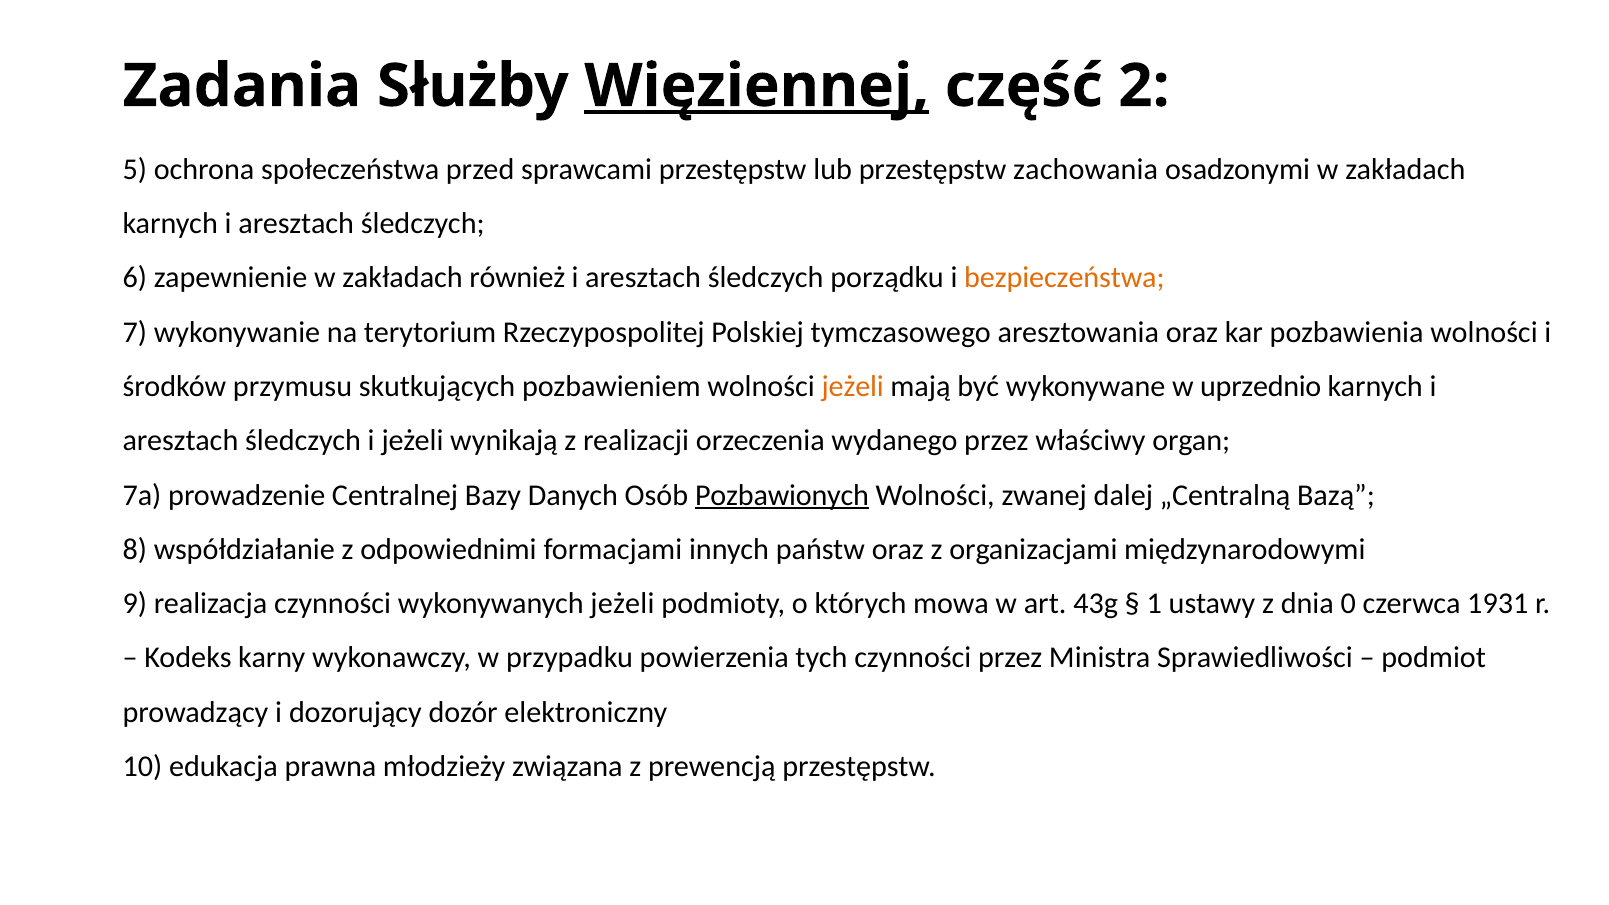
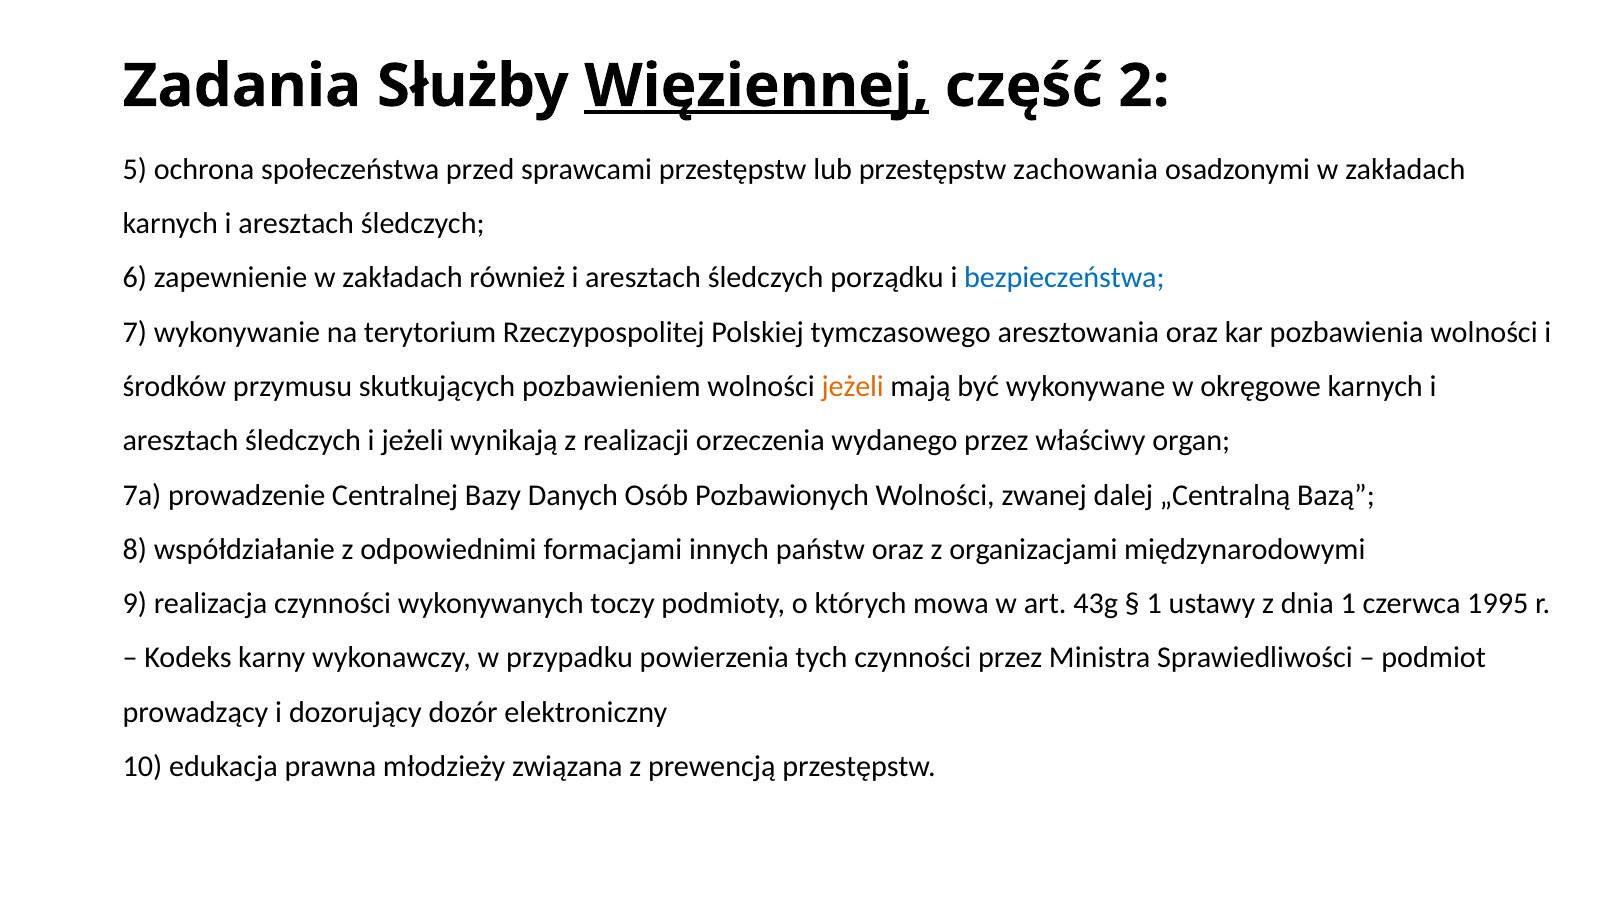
bezpieczeństwa colour: orange -> blue (1064, 278)
uprzednio: uprzednio -> okręgowe (1261, 387)
Pozbawionych underline: present -> none (782, 495)
wykonywanych jeżeli: jeżeli -> toczy (623, 604)
dnia 0: 0 -> 1 (1348, 604)
1931: 1931 -> 1995 (1498, 604)
